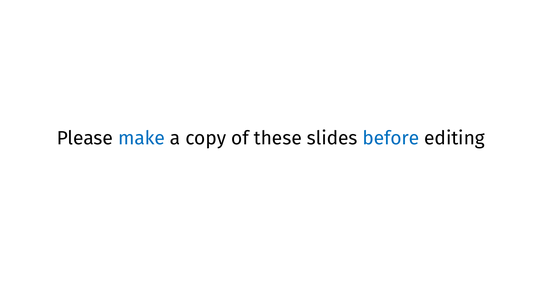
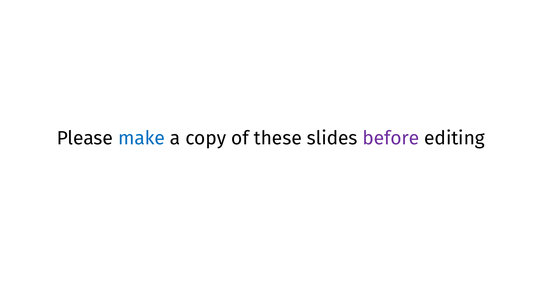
before colour: blue -> purple (391, 138)
